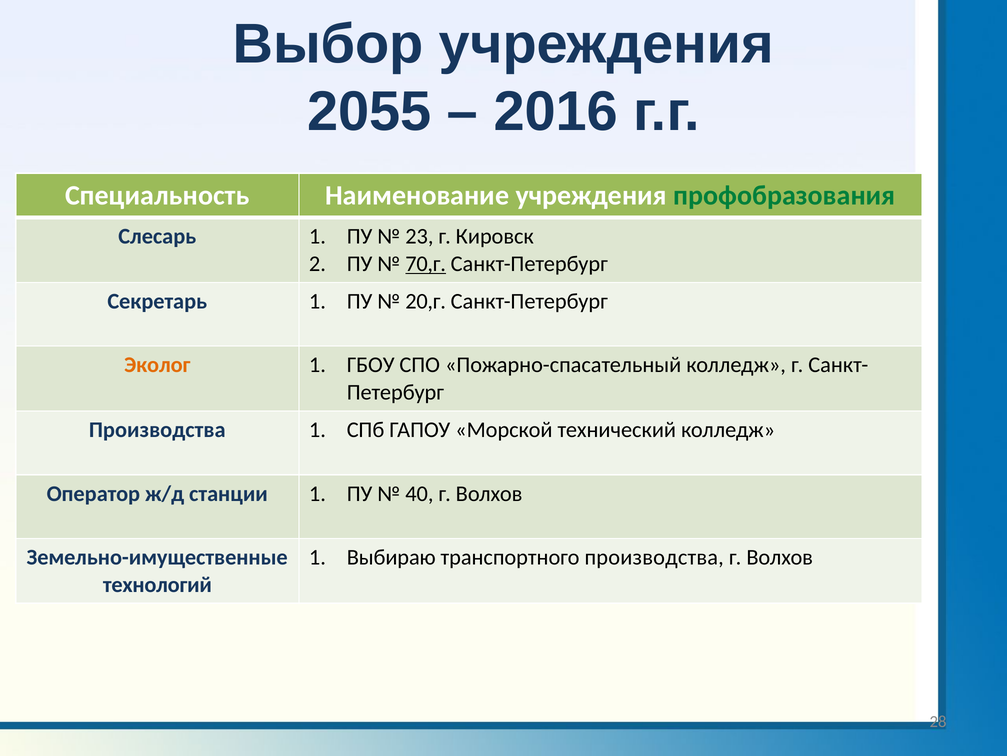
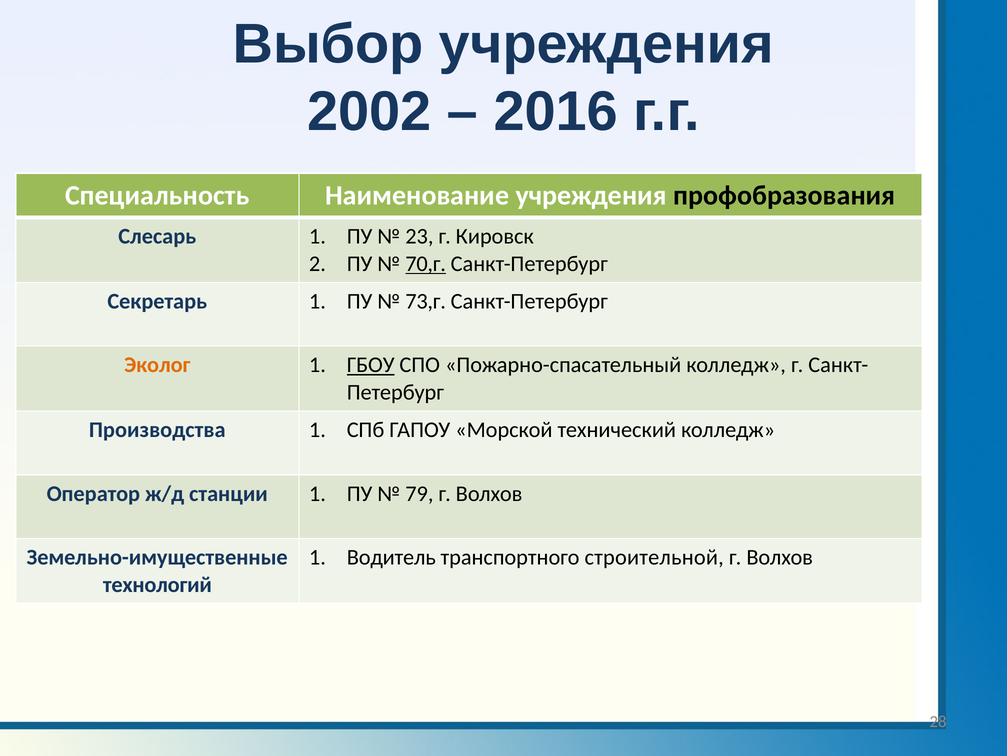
2055: 2055 -> 2002 (369, 112)
профобразования colour: green -> black (784, 196)
20,г: 20,г -> 73,г (426, 301)
ГБОУ underline: none -> present (371, 365)
40: 40 -> 79 (419, 493)
Выбираю: Выбираю -> Водитель (391, 557)
транспортного производства: производства -> строительной (654, 557)
